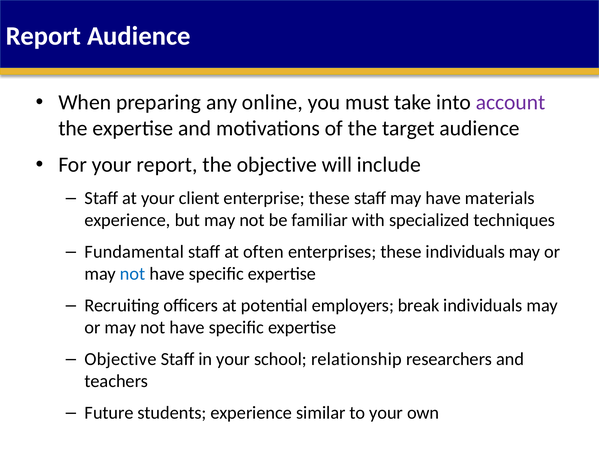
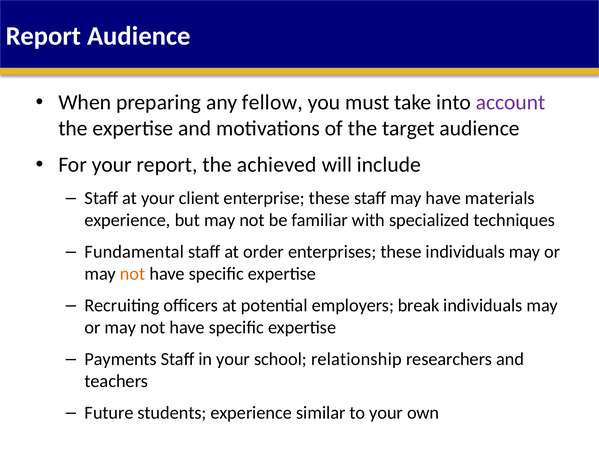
online: online -> fellow (272, 102)
the objective: objective -> achieved (277, 165)
often: often -> order (264, 252)
not colour: blue -> orange (133, 273)
Objective: Objective -> Payments (121, 359)
